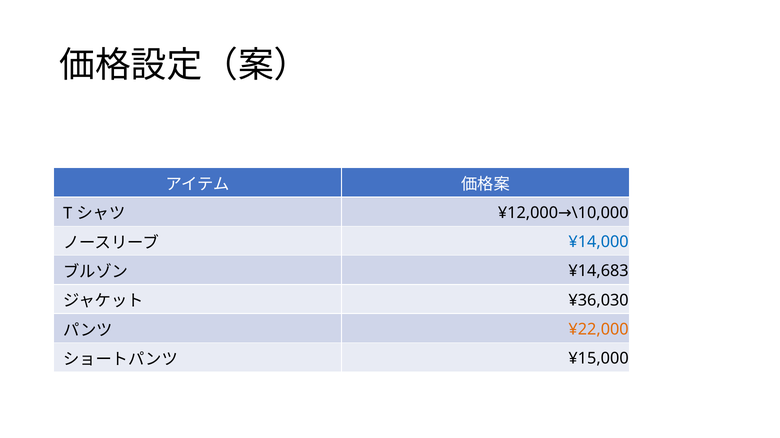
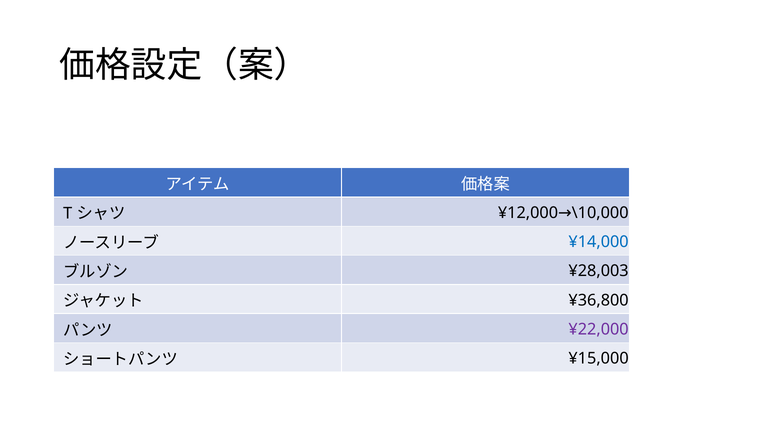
¥14,683: ¥14,683 -> ¥28,003 (599, 272)
¥36,030: ¥36,030 -> ¥36,800 (599, 301)
¥22,000 colour: orange -> purple (599, 330)
